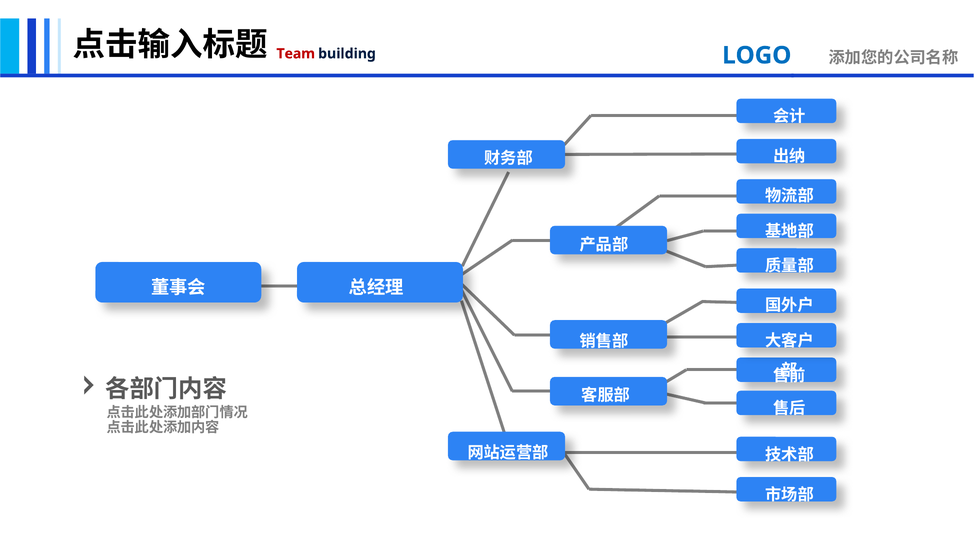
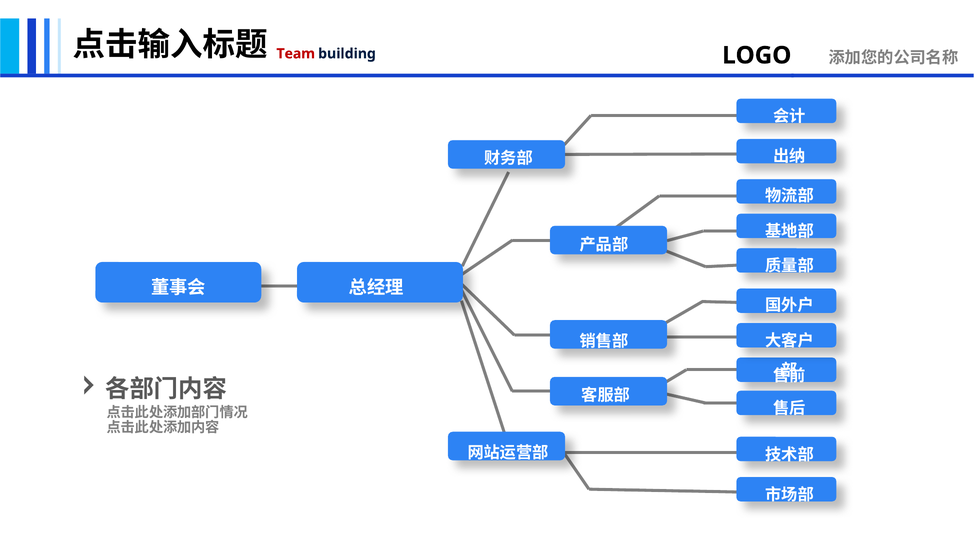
LOGO colour: blue -> black (757, 55)
